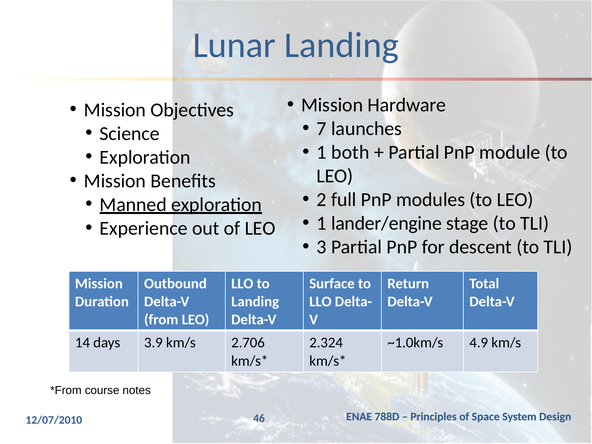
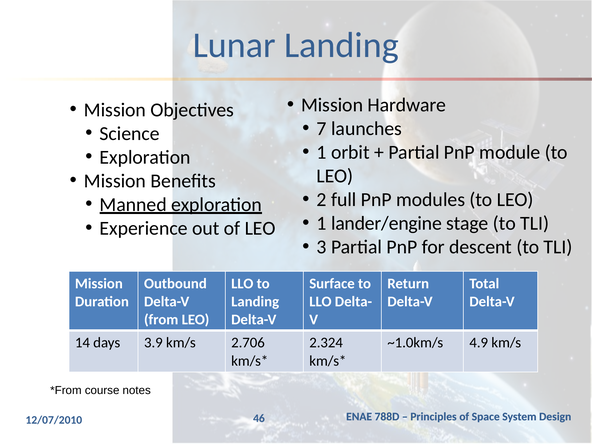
both: both -> orbit (350, 152)
